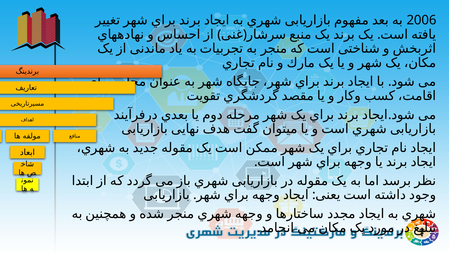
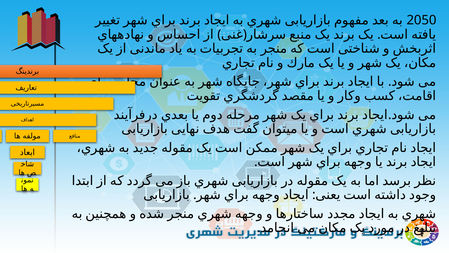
2006: 2006 -> 2050 (421, 20)
